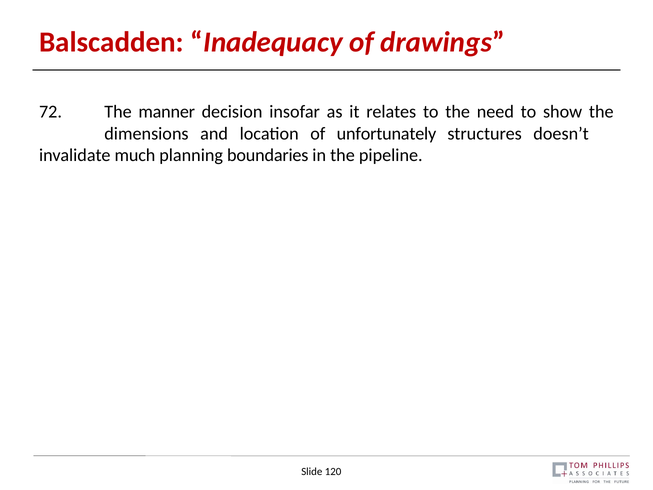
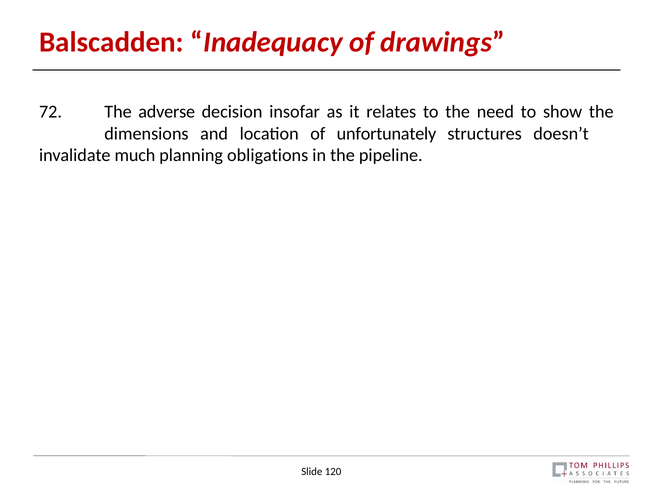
manner: manner -> adverse (167, 112)
boundaries: boundaries -> obligations (268, 155)
